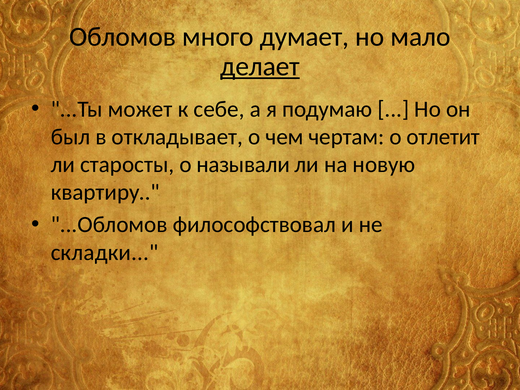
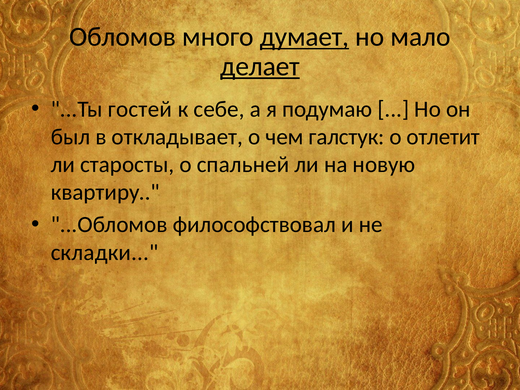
думает underline: none -> present (304, 37)
может: может -> гостей (140, 109)
чертам: чертам -> галстук (347, 137)
называли: называли -> спальней (243, 165)
